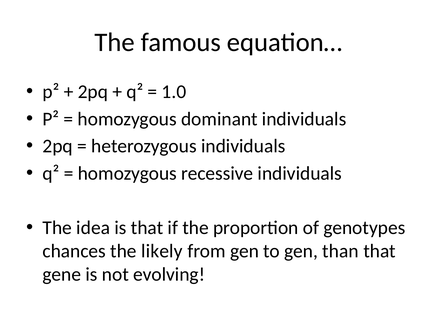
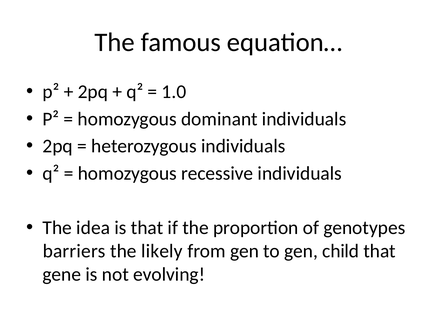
chances: chances -> barriers (74, 251)
than: than -> child (341, 251)
